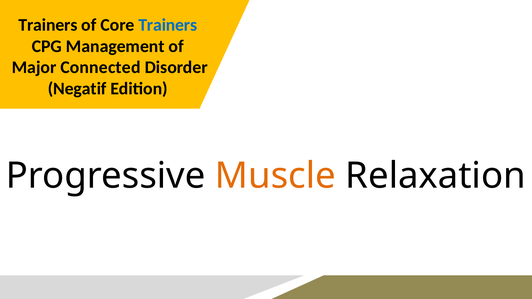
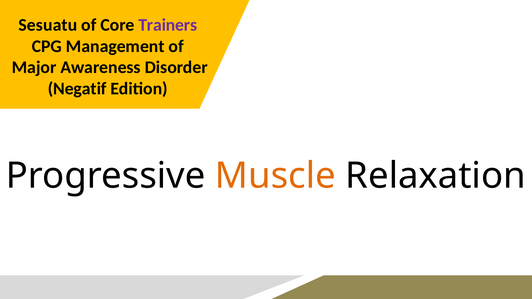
Trainers: Trainers -> Sesuatu (48, 25)
Trainers colour: blue -> purple (168, 25)
Connected: Connected -> Awareness (101, 67)
